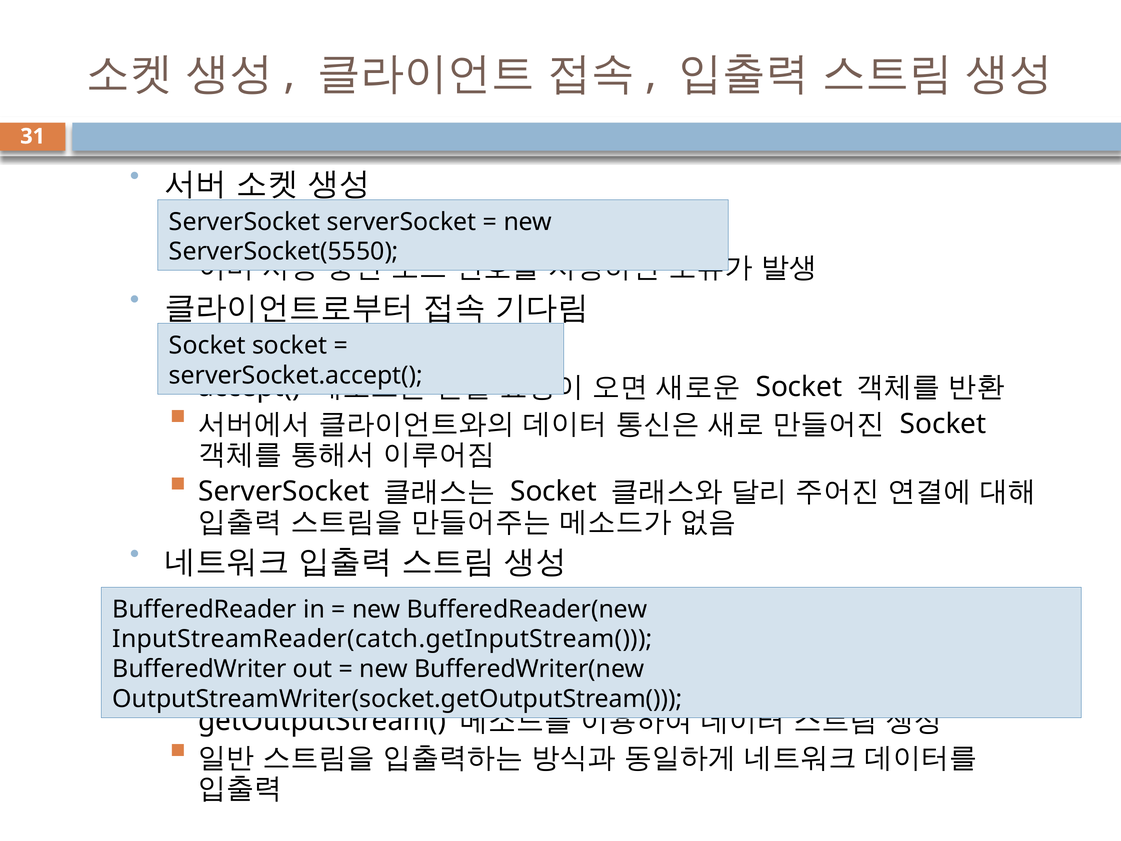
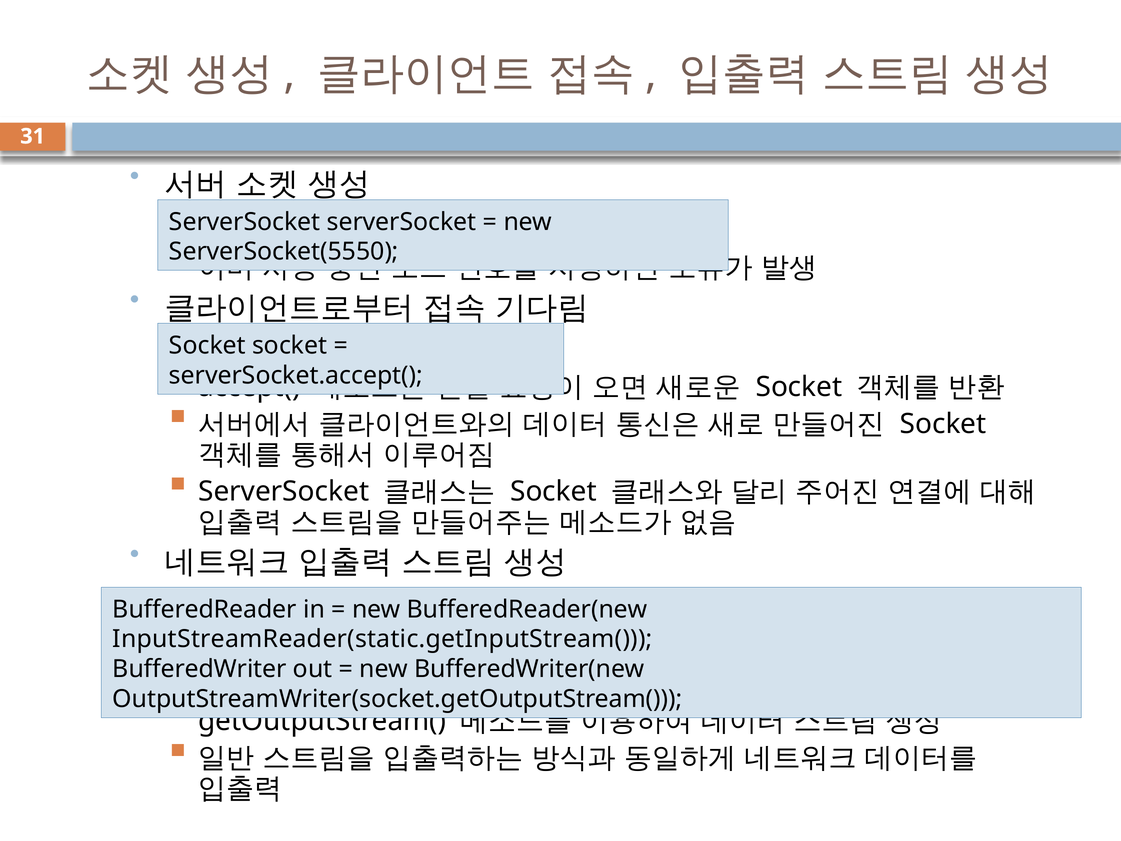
InputStreamReader(catch.getInputStream(: InputStreamReader(catch.getInputStream( -> InputStreamReader(static.getInputStream( (382, 639)
